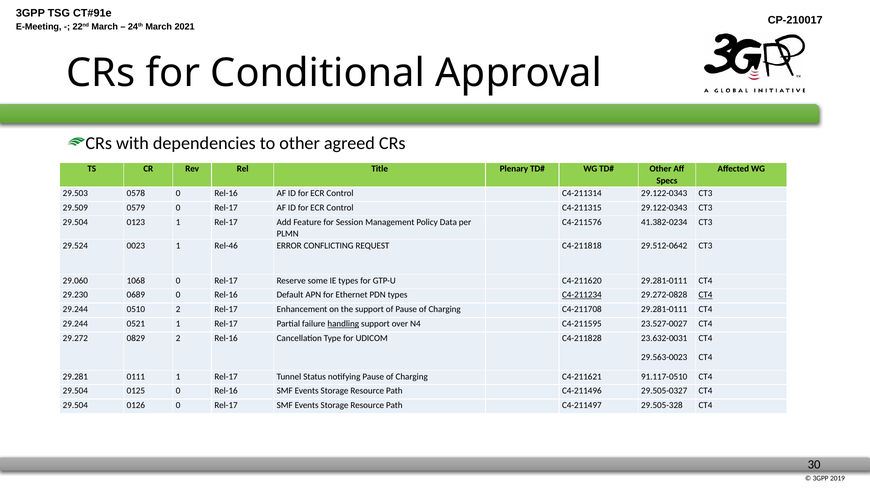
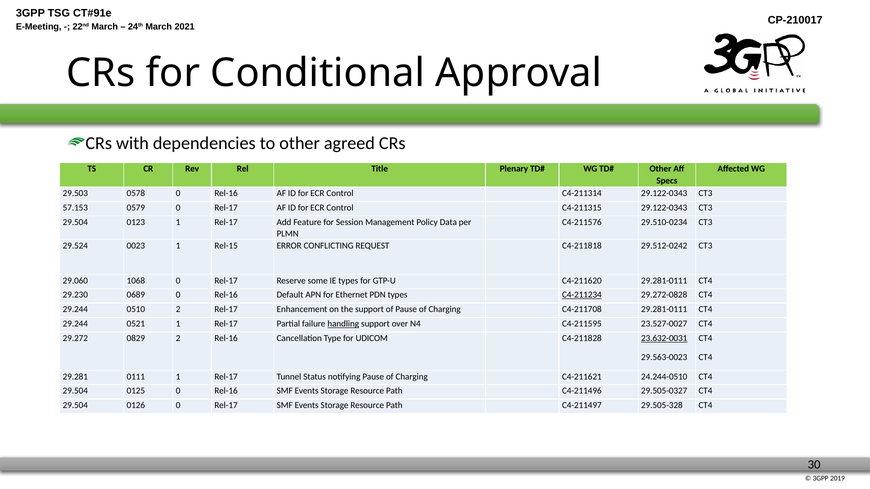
29.509: 29.509 -> 57.153 (75, 208)
41.382-0234: 41.382-0234 -> 29.510-0234 (664, 222)
Rel-46: Rel-46 -> Rel-15 (226, 246)
29.512-0642: 29.512-0642 -> 29.512-0242 (664, 246)
CT4 underline: present -> none (705, 295)
23.632-0031 underline: none -> present (664, 338)
91.117-0510: 91.117-0510 -> 24.244-0510 (664, 377)
